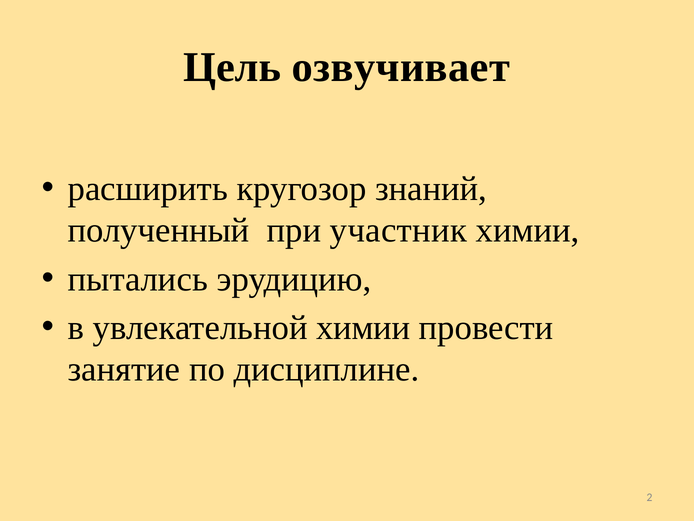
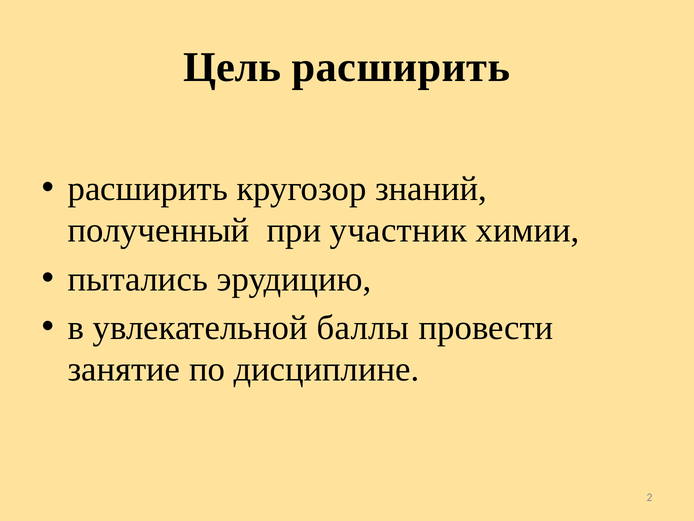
Цель озвучивает: озвучивает -> расширить (401, 67)
увлекательной химии: химии -> баллы (363, 327)
